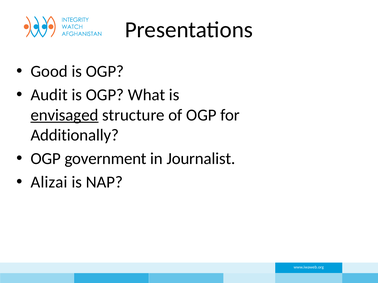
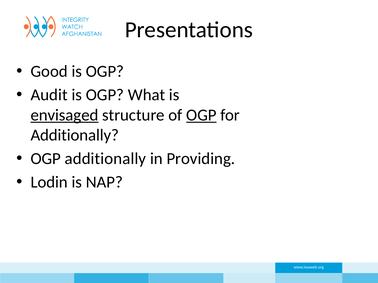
OGP underline: none -> present (201, 115)
OGP government: government -> additionally (105, 159)
Journalist: Journalist -> Providing (201, 159)
Alizai: Alizai -> Lodin (49, 182)
